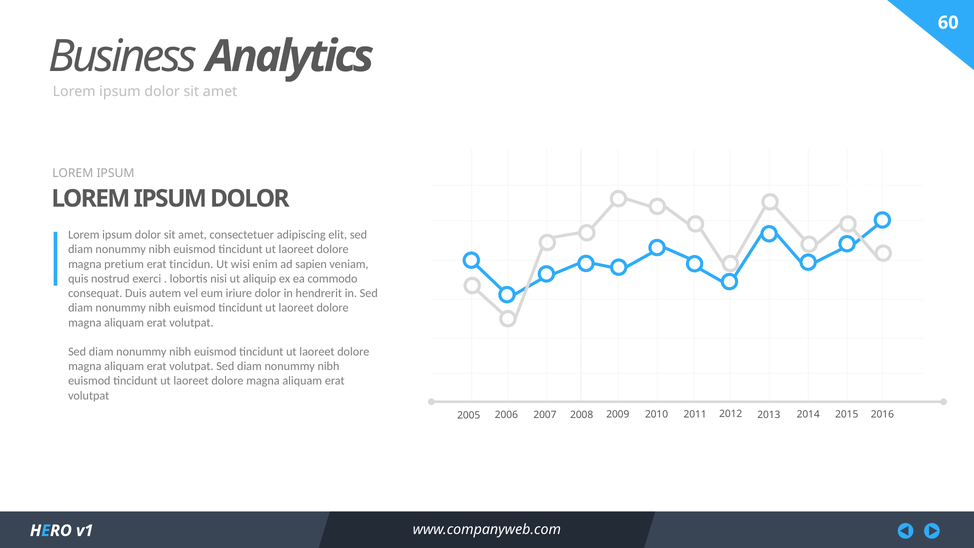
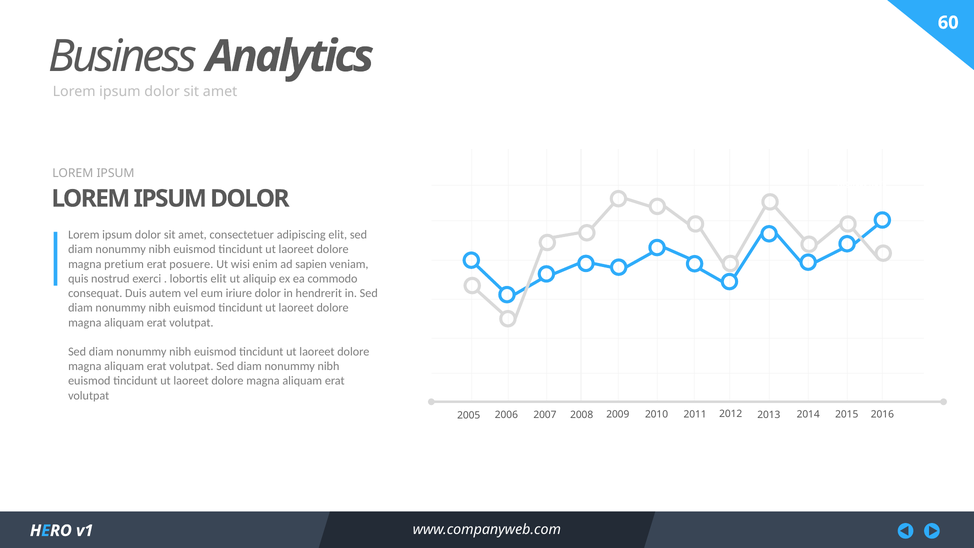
tincidun: tincidun -> posuere (191, 264)
lobortis nisi: nisi -> elit (219, 279)
